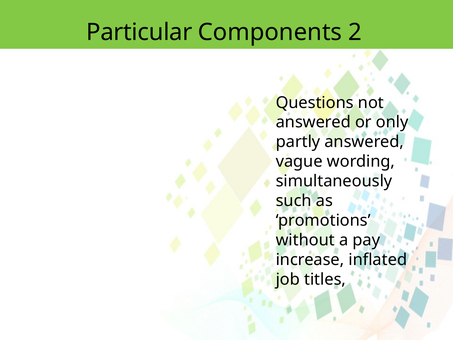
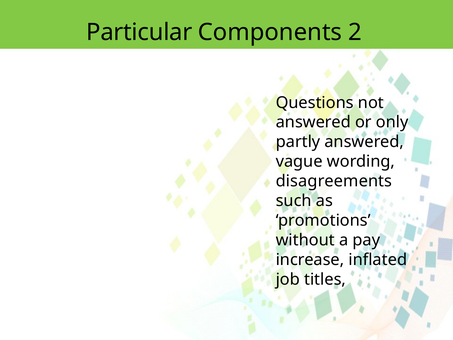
simultaneously: simultaneously -> disagreements (334, 181)
